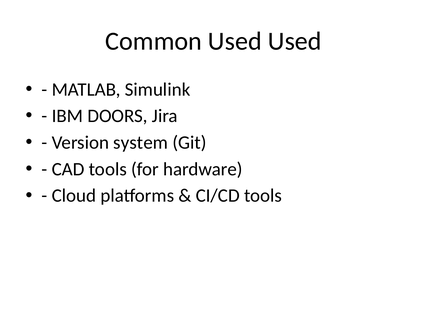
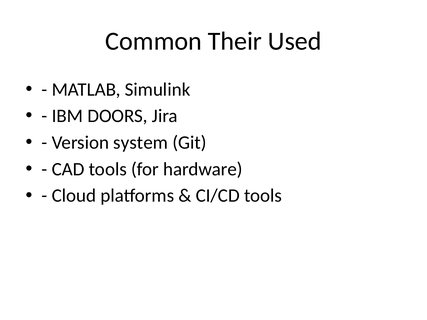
Common Used: Used -> Their (235, 41)
